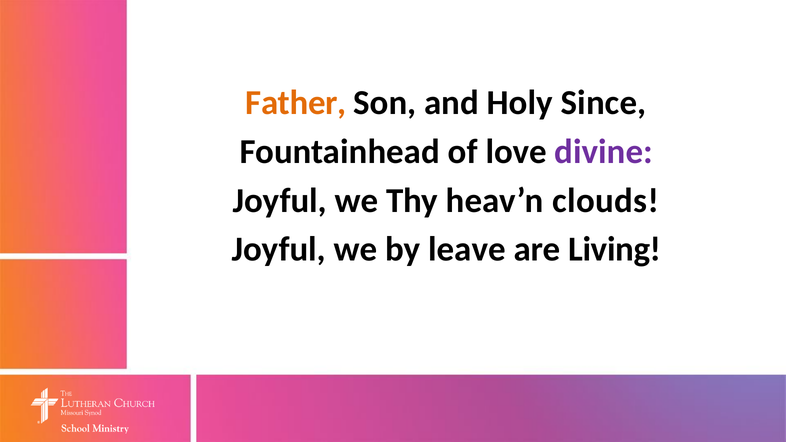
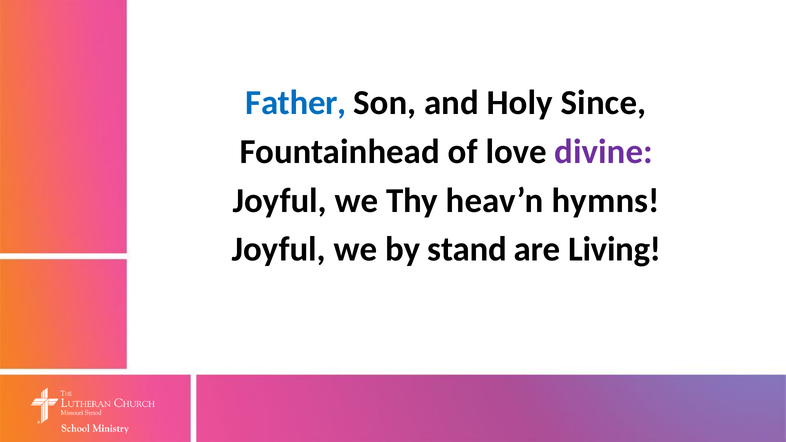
Father colour: orange -> blue (296, 103)
clouds: clouds -> hymns (606, 201)
leave: leave -> stand (467, 250)
